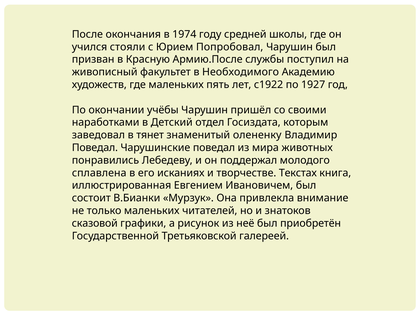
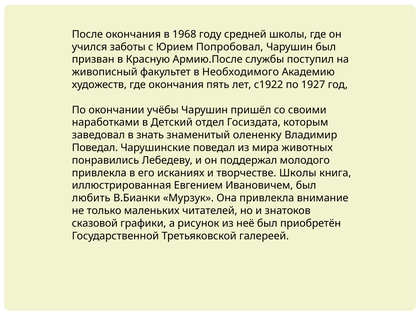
1974: 1974 -> 1968 (184, 34)
стояли: стояли -> заботы (128, 47)
где маленьких: маленьких -> окончания (176, 85)
тянет: тянет -> знать (150, 135)
сплавлена: сплавлена -> привлекла (99, 173)
творчестве Текстах: Текстах -> Школы (298, 173)
состоит: состоит -> любить (91, 198)
